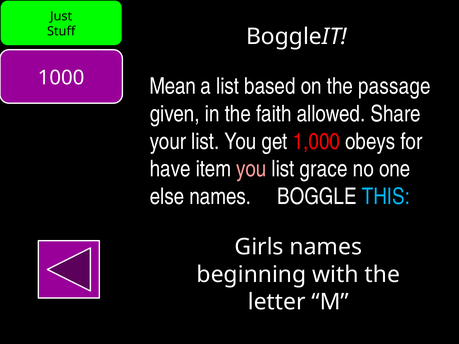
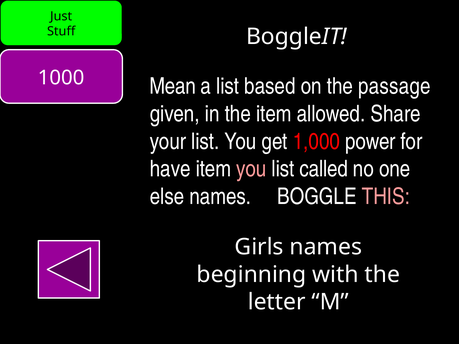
the faith: faith -> item (274, 114)
obeys: obeys -> power (370, 142)
grace: grace -> called (324, 169)
THIS colour: light blue -> pink (386, 197)
